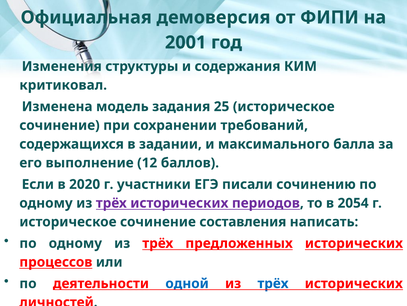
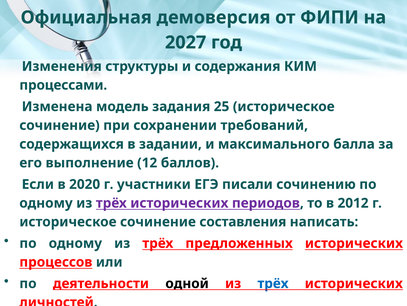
2001: 2001 -> 2027 (186, 42)
критиковал: критиковал -> процессами (63, 85)
2054: 2054 -> 2012 (353, 203)
одной colour: blue -> black (187, 283)
